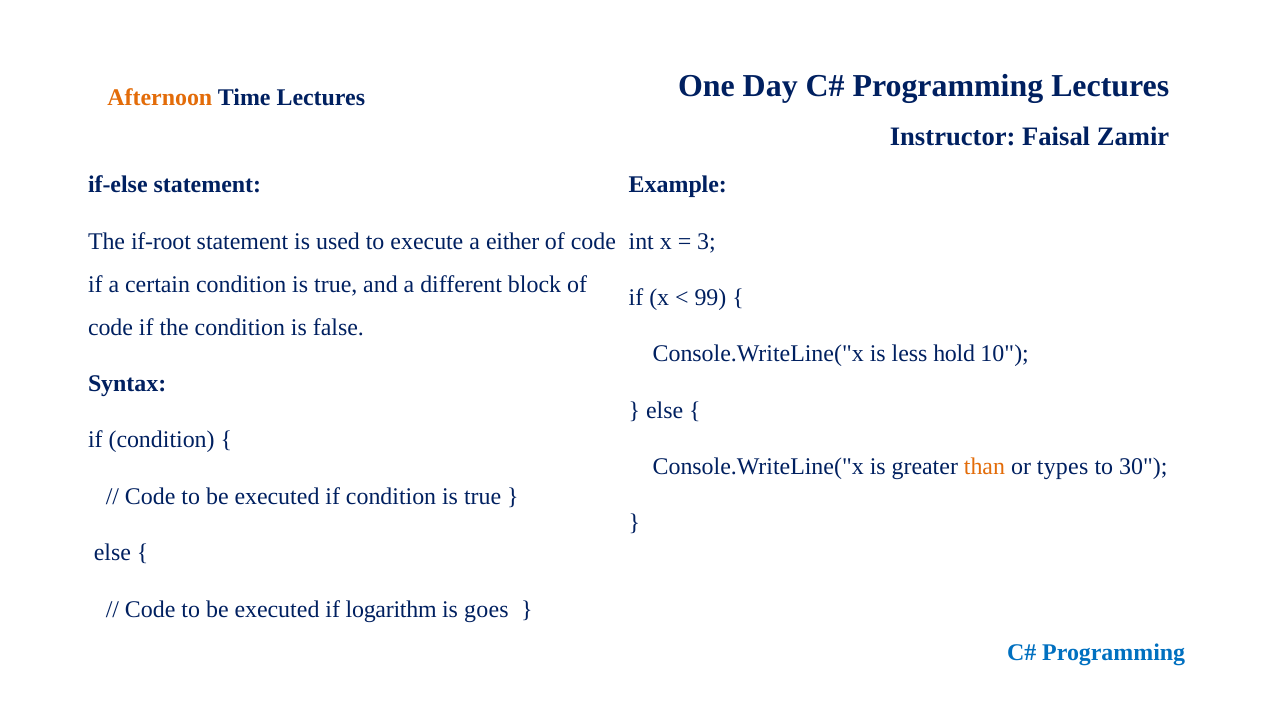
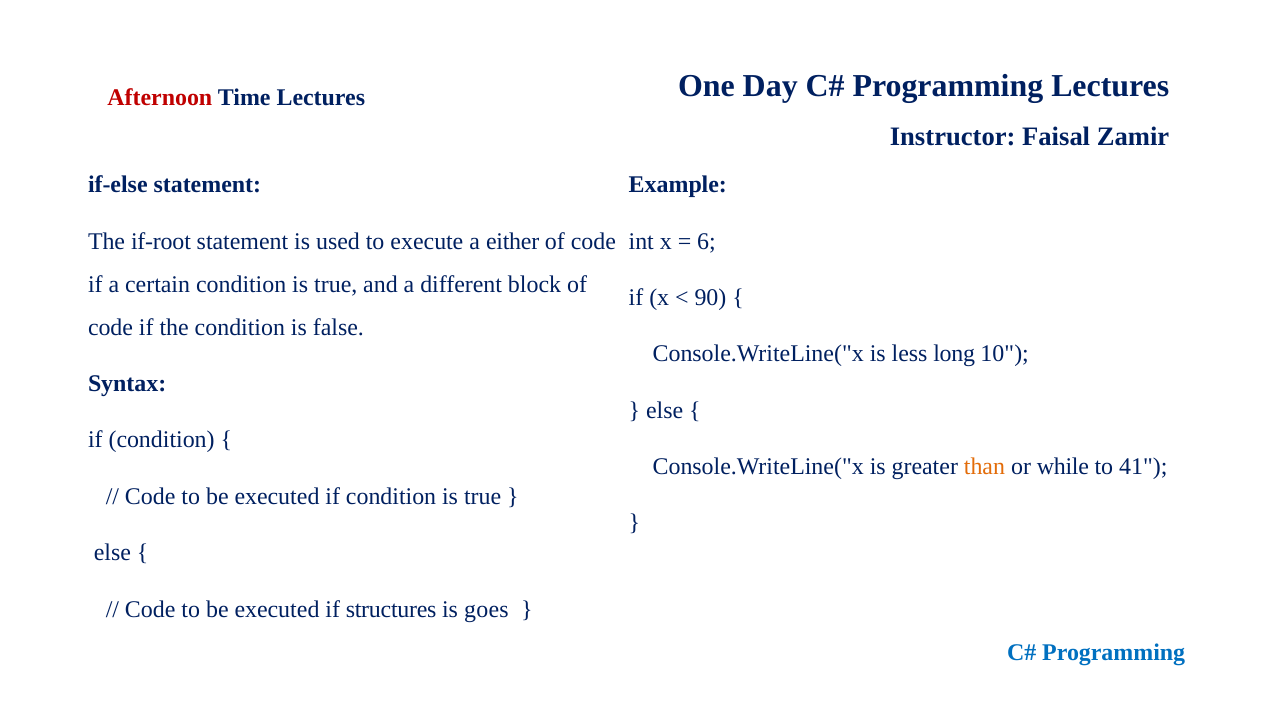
Afternoon colour: orange -> red (160, 98)
3: 3 -> 6 (707, 241)
99: 99 -> 90 (710, 297)
hold: hold -> long (954, 354)
types: types -> while (1063, 467)
30: 30 -> 41 (1143, 467)
logarithm: logarithm -> structures (391, 609)
